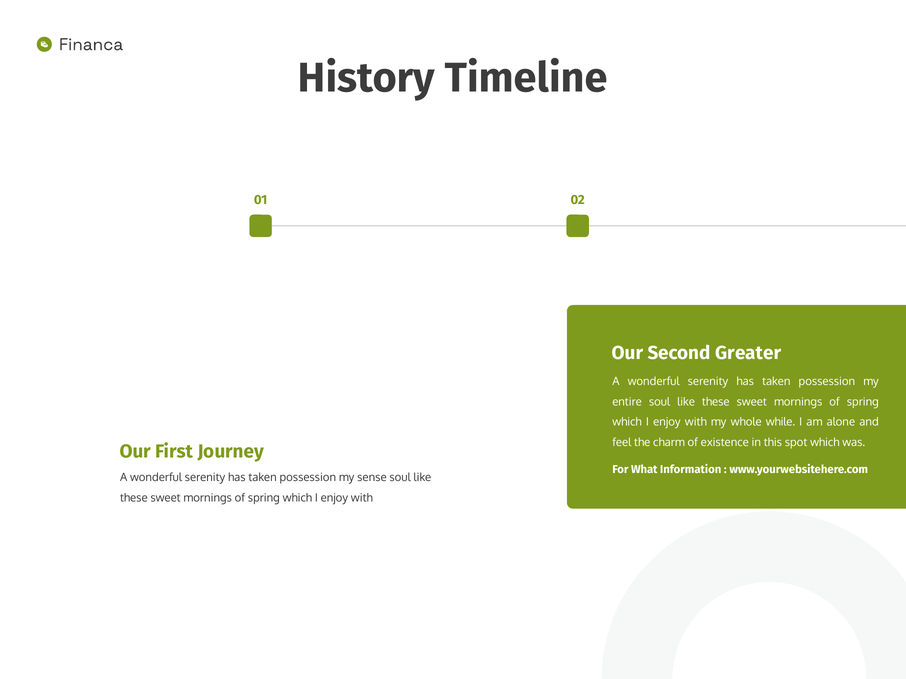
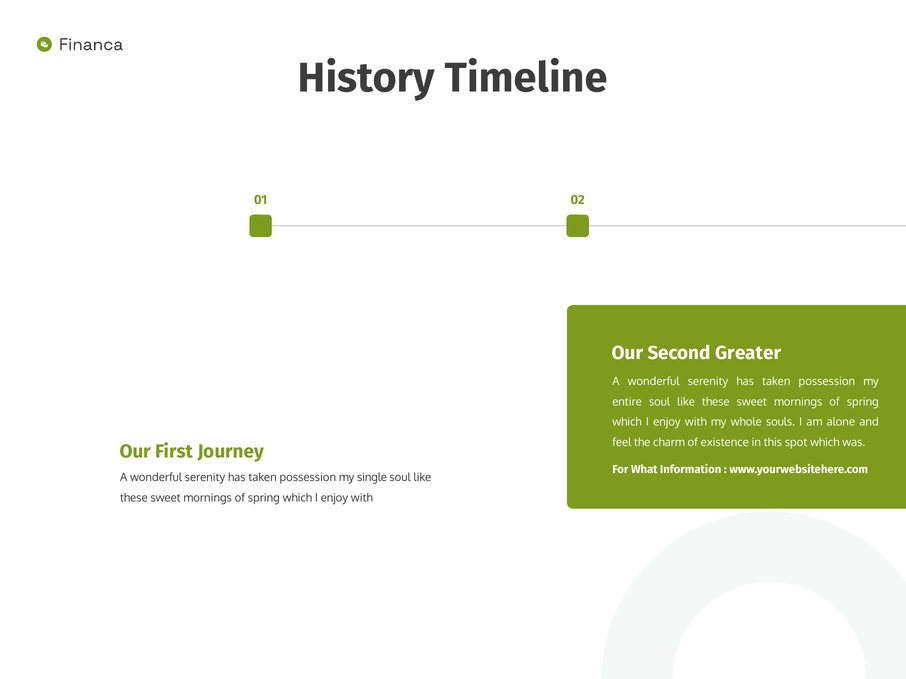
while: while -> souls (780, 423)
sense: sense -> single (372, 478)
